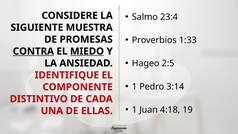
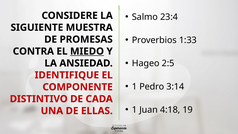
CONTRA underline: present -> none (33, 51)
